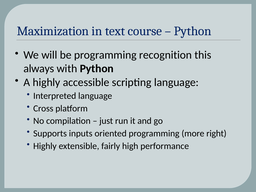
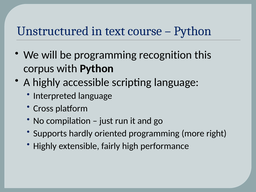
Maximization: Maximization -> Unstructured (53, 31)
always: always -> corpus (39, 69)
inputs: inputs -> hardly (81, 133)
